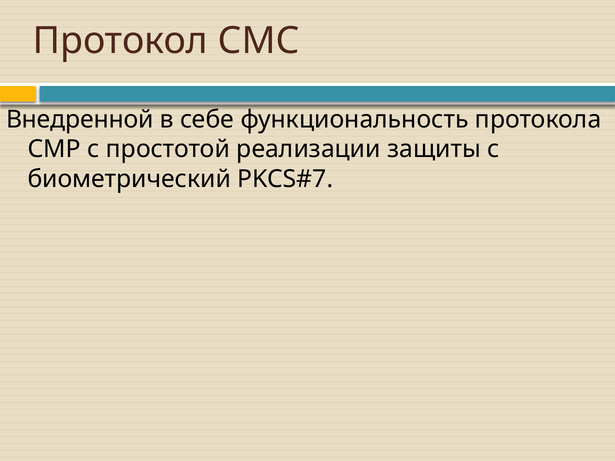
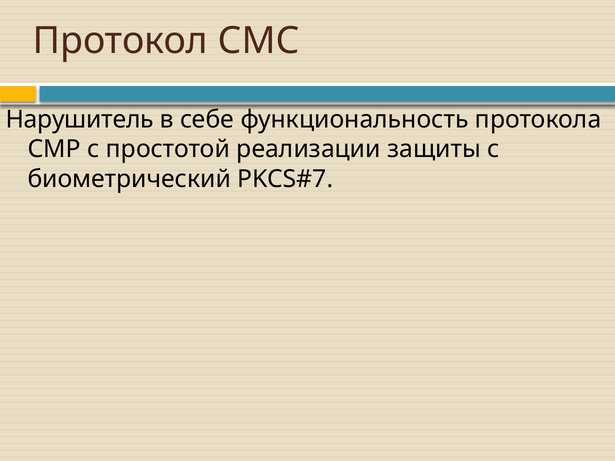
Внедренной: Внедренной -> Нарушитель (80, 119)
